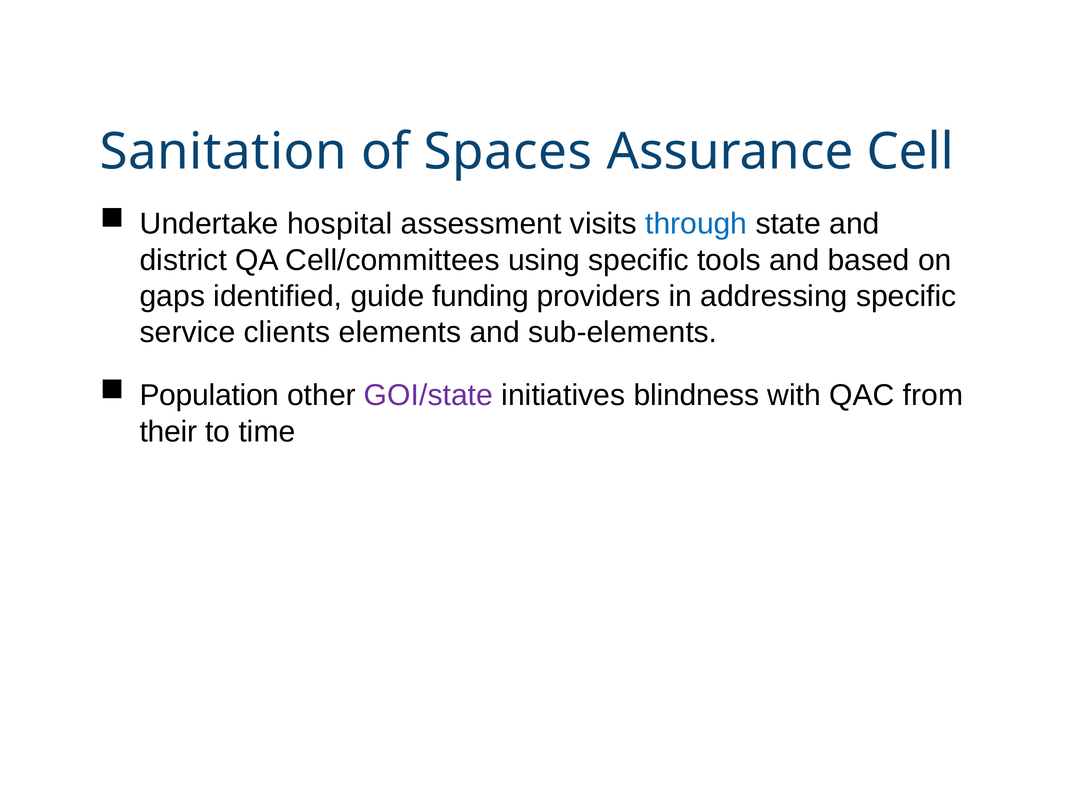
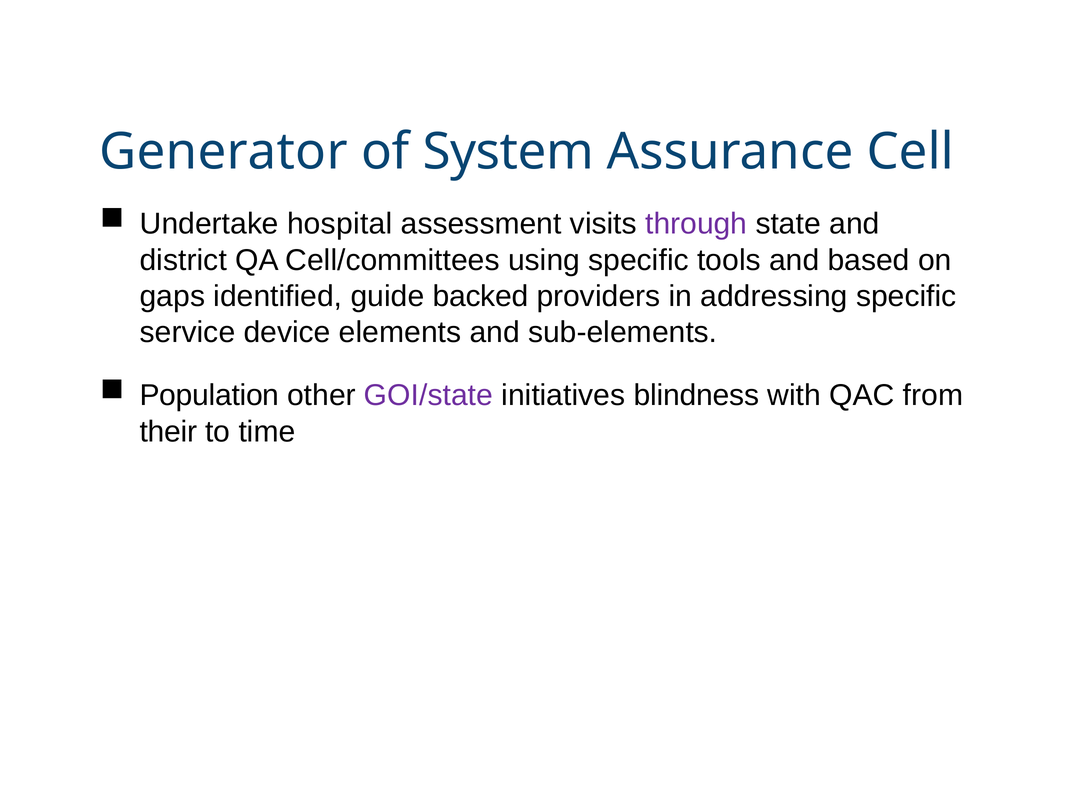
Sanitation: Sanitation -> Generator (223, 152)
Spaces: Spaces -> System (508, 152)
through colour: blue -> purple (696, 224)
funding: funding -> backed (480, 296)
clients: clients -> device (287, 332)
